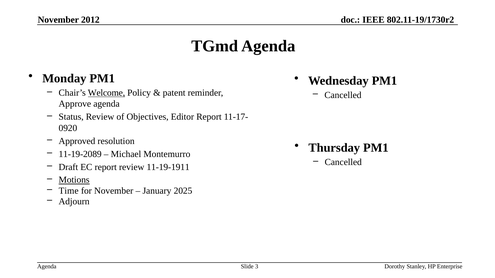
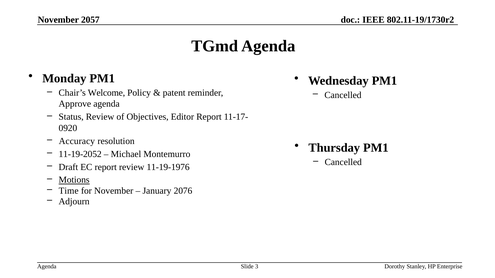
2012: 2012 -> 2057 (90, 20)
Welcome underline: present -> none (106, 93)
Approved: Approved -> Accuracy (77, 141)
11-19-2089: 11-19-2089 -> 11-19-2052 (80, 154)
11-19-1911: 11-19-1911 -> 11-19-1976 (168, 167)
2025: 2025 -> 2076 (183, 191)
